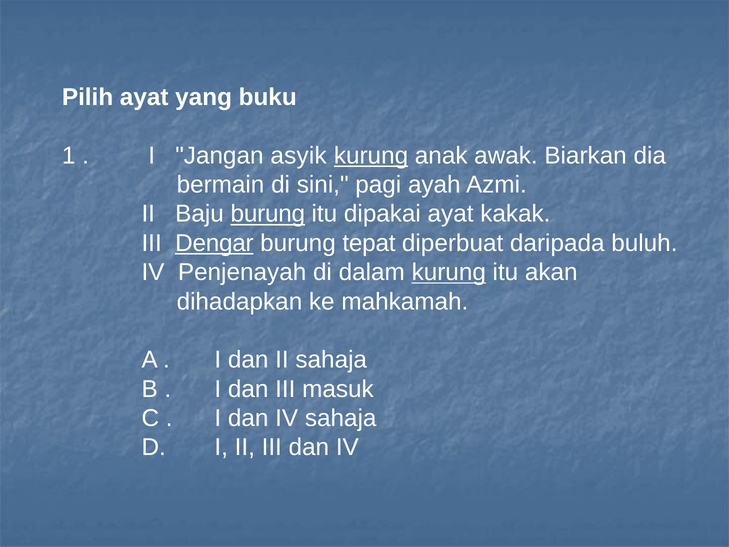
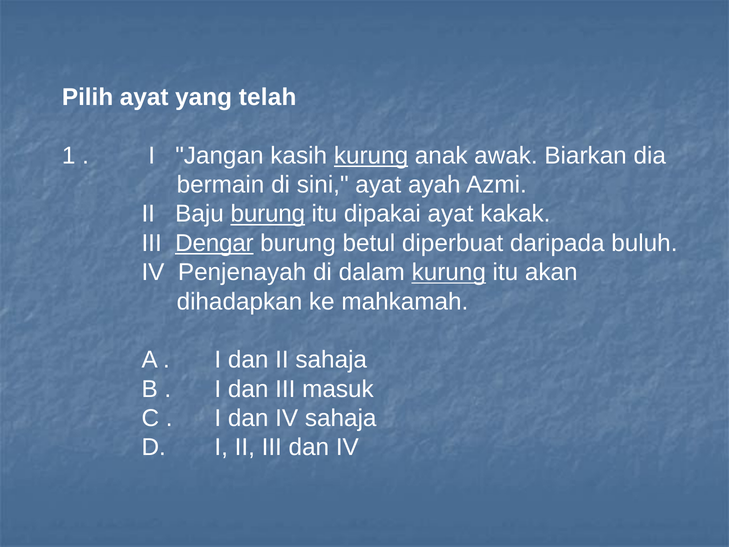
buku: buku -> telah (268, 97)
asyik: asyik -> kasih (299, 156)
sini pagi: pagi -> ayat (378, 185)
tepat: tepat -> betul (369, 243)
